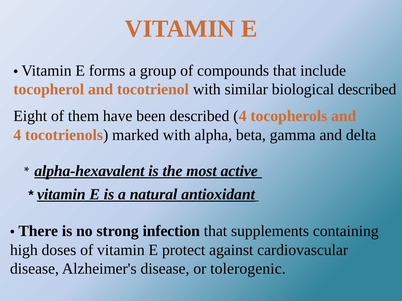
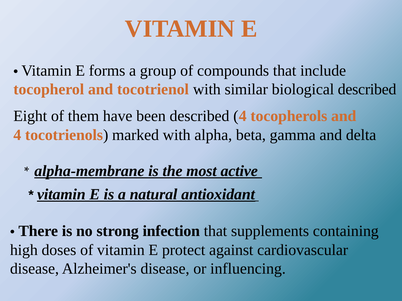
alpha-hexavalent: alpha-hexavalent -> alpha-membrane (89, 171)
tolerogenic: tolerogenic -> influencing (248, 269)
